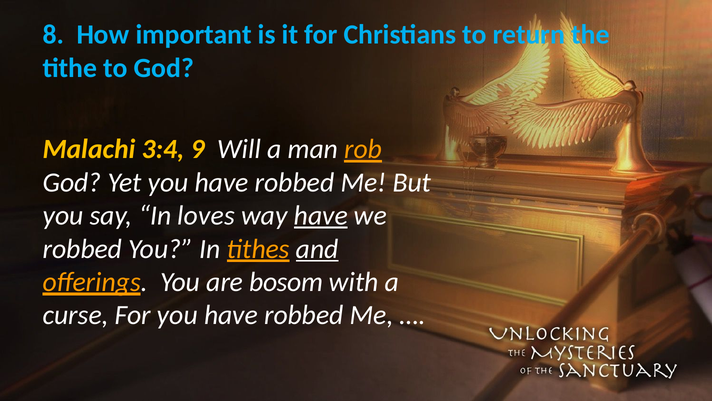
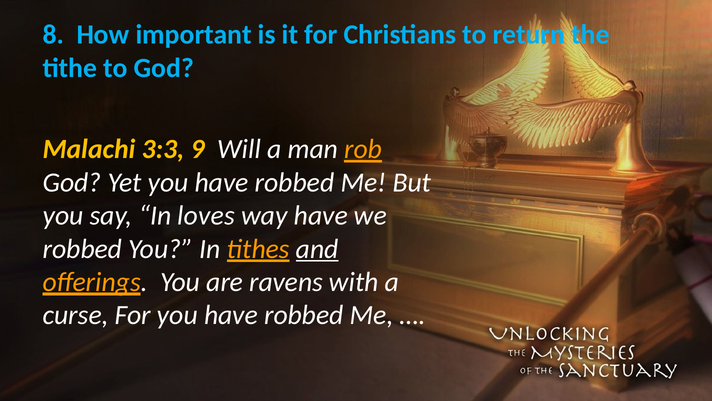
3:4: 3:4 -> 3:3 (163, 149)
have underline: present -> none (321, 215)
bosom: bosom -> ravens (286, 282)
